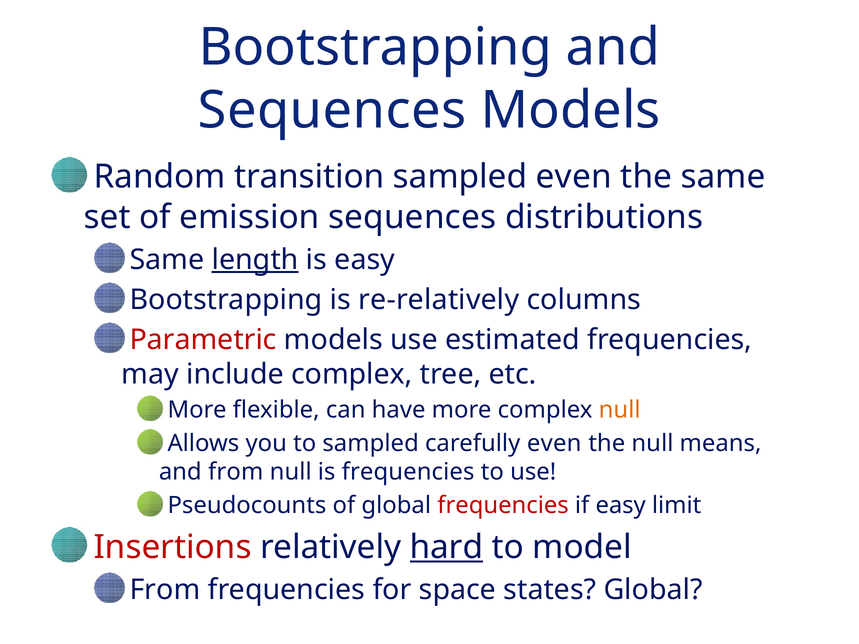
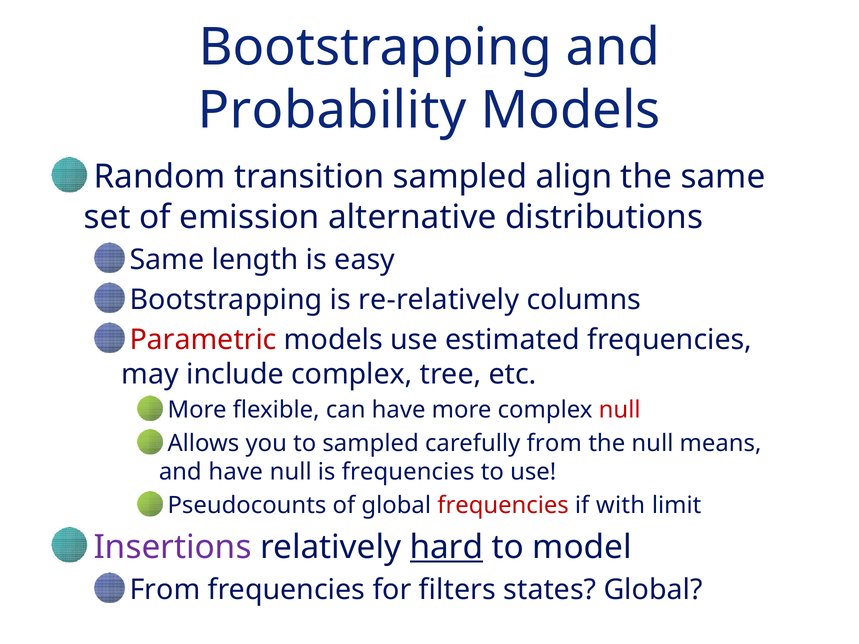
Sequences: Sequences -> Probability (332, 110)
sampled even: even -> align (574, 177)
emission sequences: sequences -> alternative (412, 217)
length underline: present -> none (255, 260)
null colour: orange -> red (620, 410)
carefully even: even -> from (554, 444)
and from: from -> have (236, 472)
if easy: easy -> with (621, 506)
Insertions colour: red -> purple (173, 547)
space: space -> filters (458, 590)
